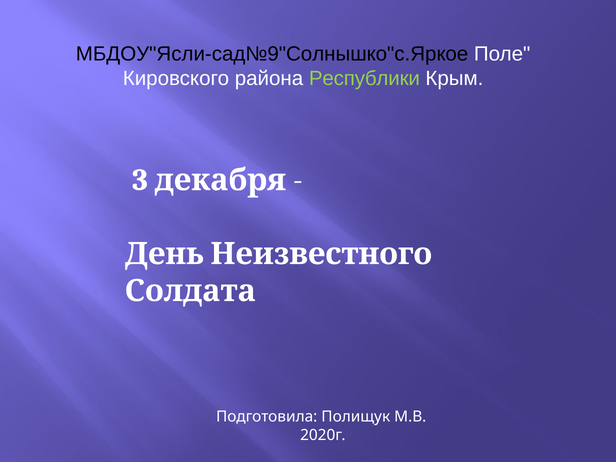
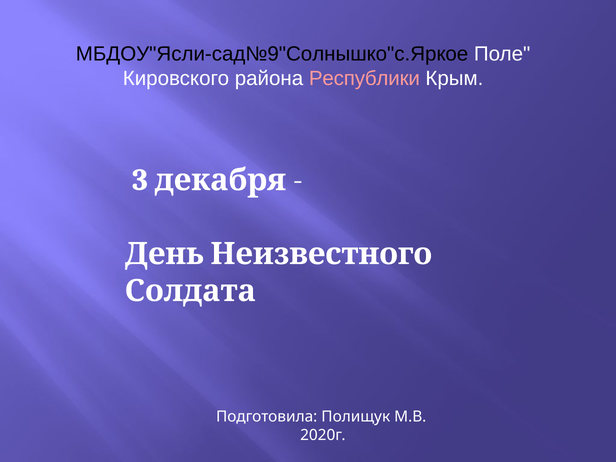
Республики colour: light green -> pink (364, 78)
